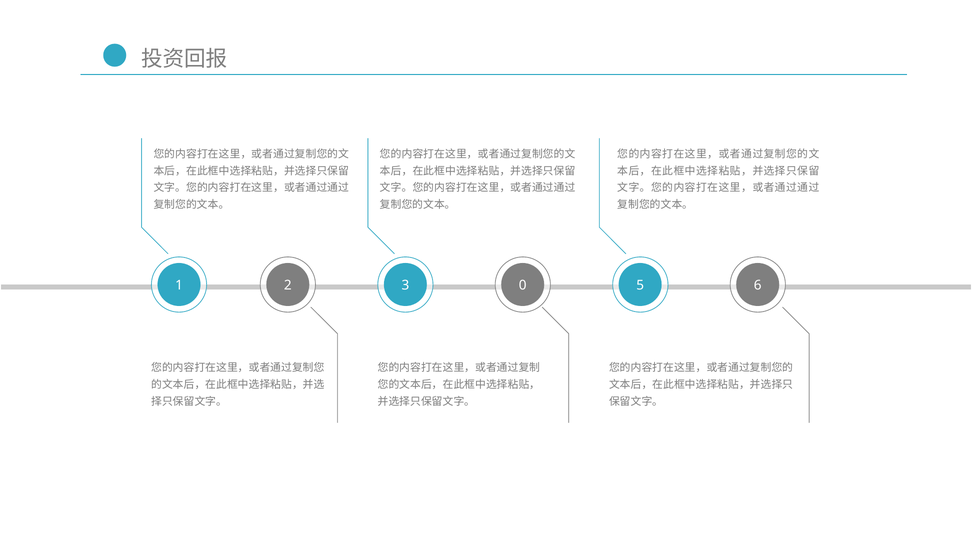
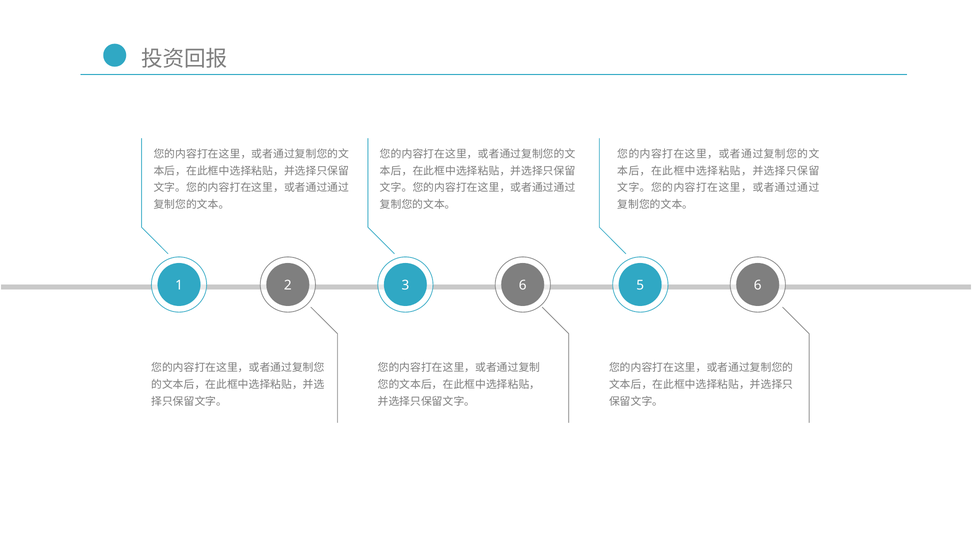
3 0: 0 -> 6 (523, 285)
